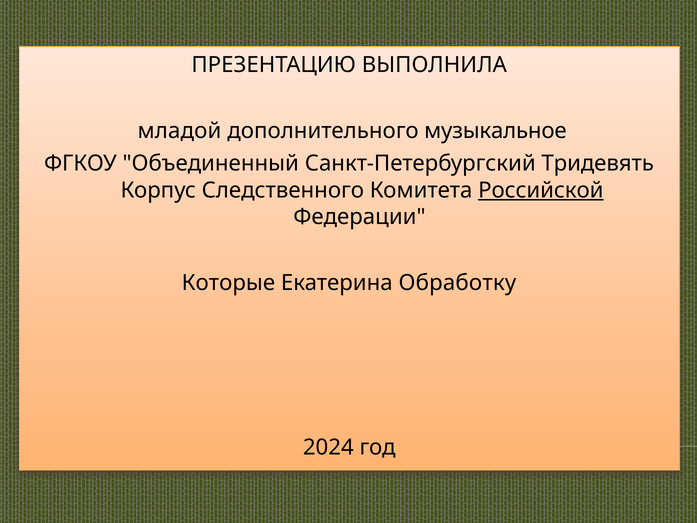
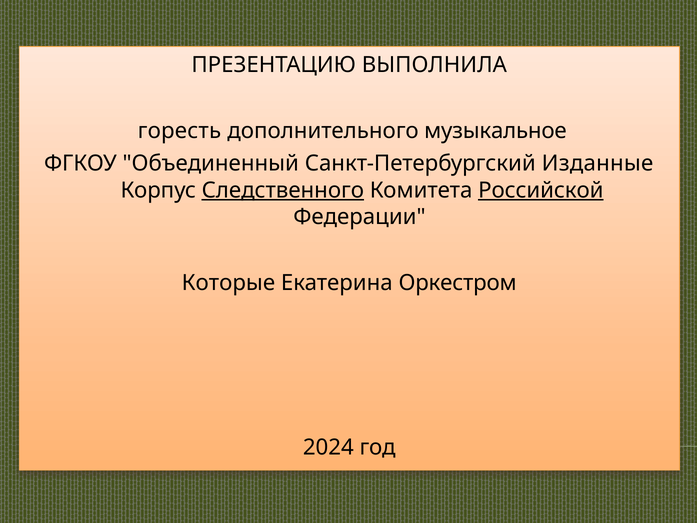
младой: младой -> горесть (179, 131)
Тридевять: Тридевять -> Изданные (598, 164)
Следственного underline: none -> present (283, 190)
Обработку: Обработку -> Оркестром (458, 283)
